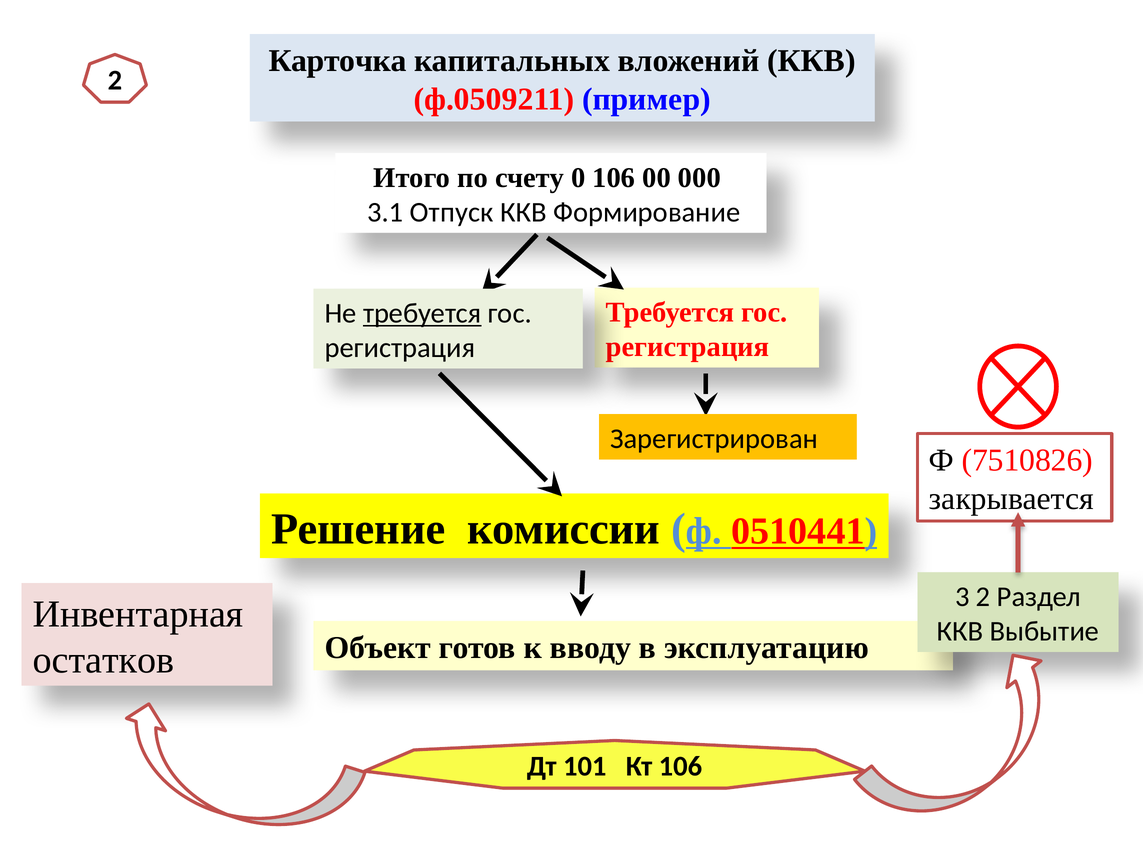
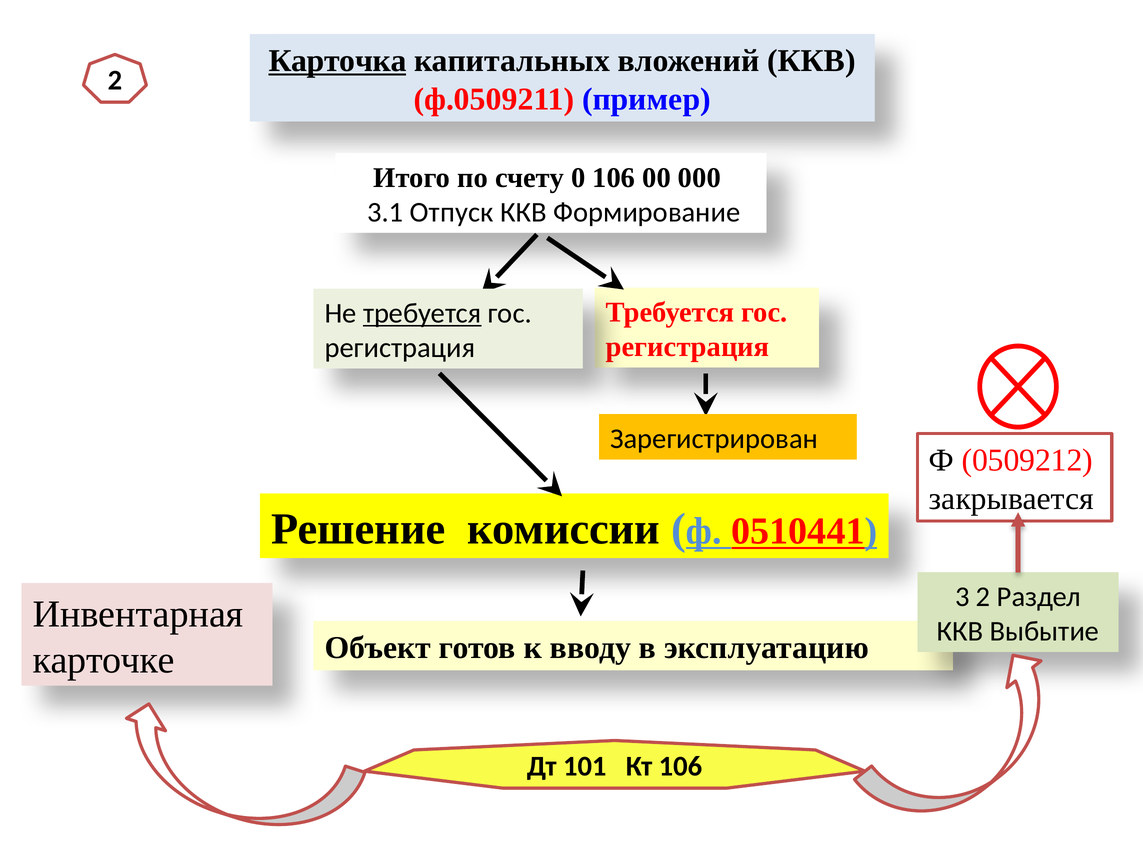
Карточка underline: none -> present (337, 61)
7510826: 7510826 -> 0509212 (1027, 461)
остатков: остатков -> карточке (104, 660)
